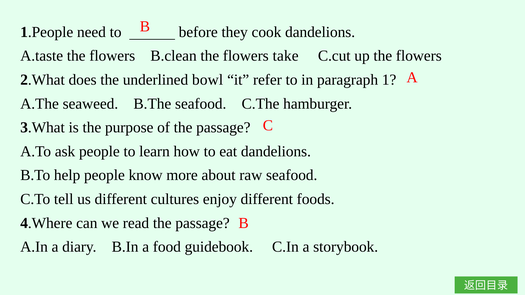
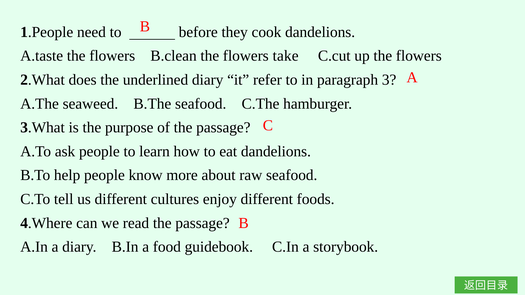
underlined bowl: bowl -> diary (208, 80)
1: 1 -> 3 (389, 80)
